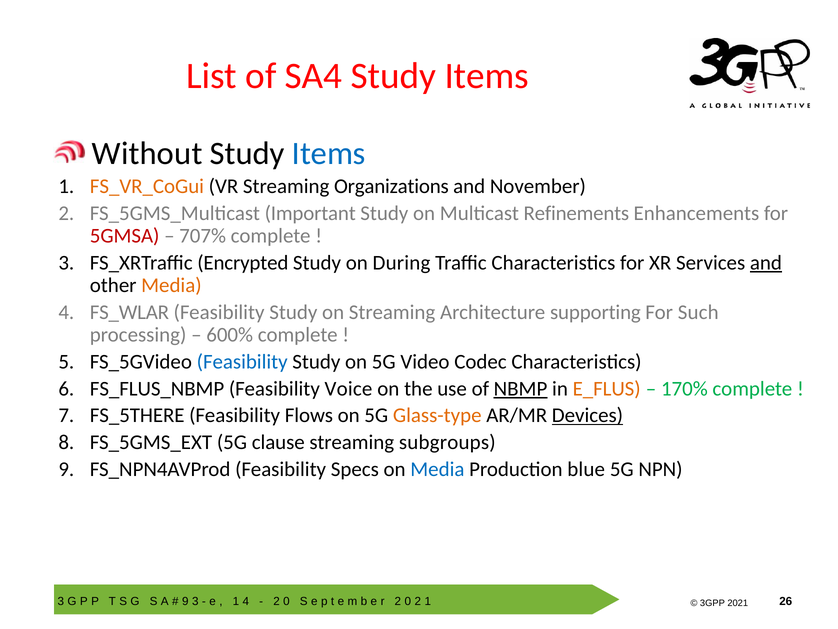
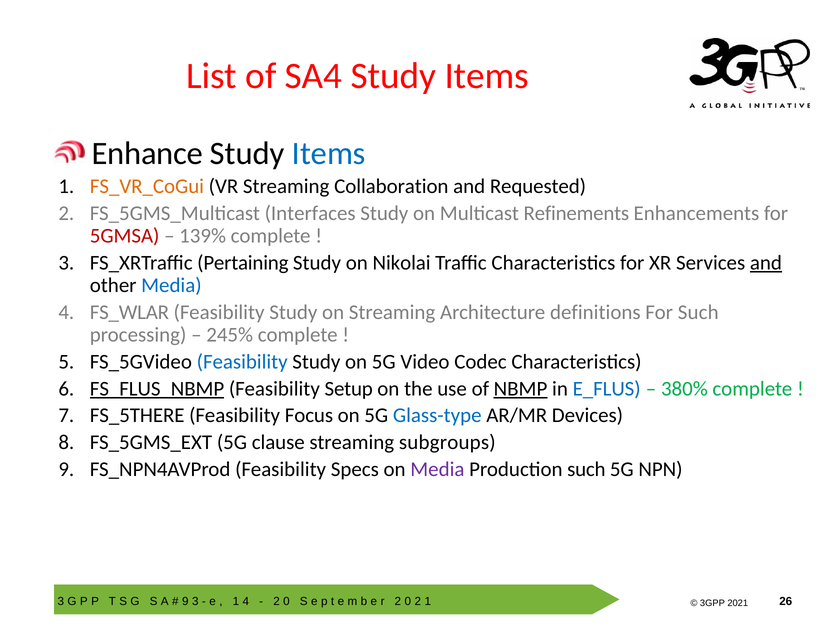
Without: Without -> Enhance (147, 153)
Organizations: Organizations -> Collaboration (391, 186)
November: November -> Requested (538, 186)
Important: Important -> Interfaces (310, 213)
707%: 707% -> 139% (203, 236)
Encrypted: Encrypted -> Pertaining (243, 263)
During: During -> Nikolai (402, 263)
Media colour: orange -> blue (171, 285)
supporting: supporting -> definitions (595, 312)
600%: 600% -> 245% (230, 335)
FS_FLUS_NBMP underline: none -> present (157, 388)
Voice: Voice -> Setup (349, 388)
E_FLUS colour: orange -> blue (607, 388)
170%: 170% -> 380% (684, 388)
Flows: Flows -> Focus (309, 415)
Glass-type colour: orange -> blue (437, 415)
Devices underline: present -> none (587, 415)
Media colour: blue -> purple (437, 469)
Production blue: blue -> such (586, 469)
